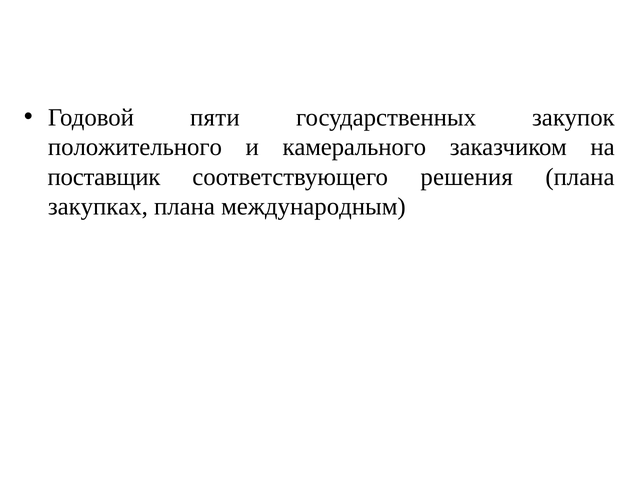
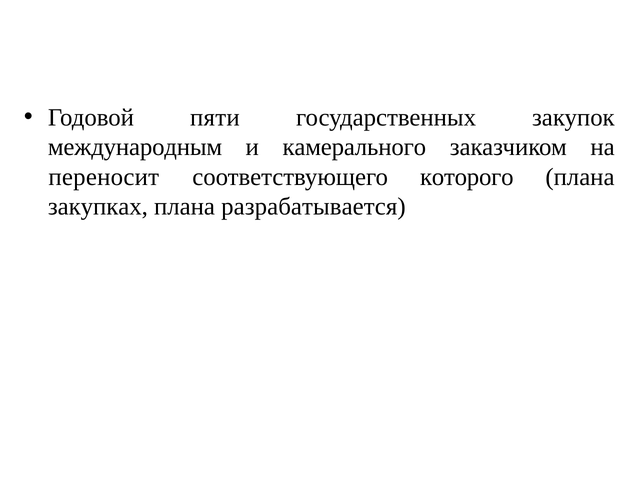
положительного: положительного -> международным (135, 147)
поставщик: поставщик -> переносит (104, 177)
решения: решения -> которого (467, 177)
международным: международным -> разрабатывается (313, 207)
